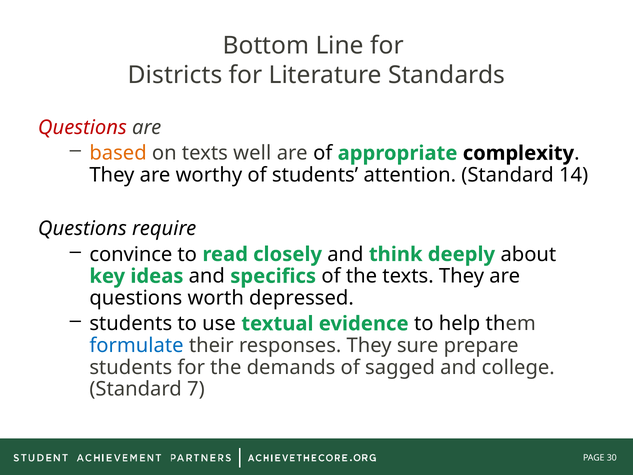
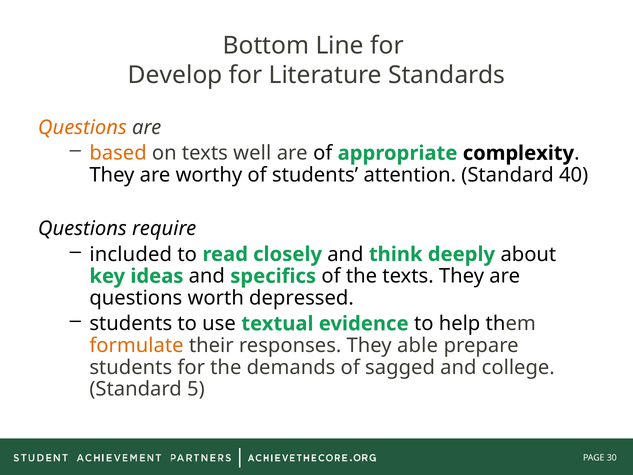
Districts: Districts -> Develop (175, 75)
Questions colour: red -> orange (82, 127)
14: 14 -> 40 (574, 175)
convince: convince -> included (131, 254)
formulate colour: blue -> orange (137, 345)
sure: sure -> able (418, 345)
7: 7 -> 5 (196, 389)
